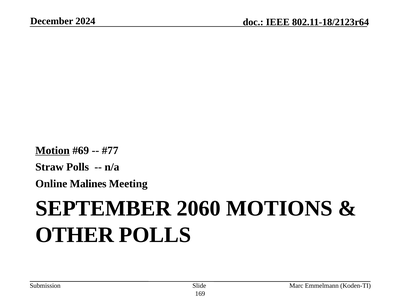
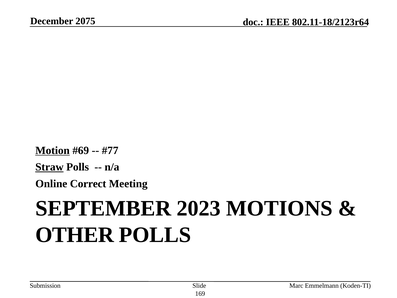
2024: 2024 -> 2075 (85, 21)
Straw underline: none -> present (49, 167)
Malines: Malines -> Correct (88, 183)
2060: 2060 -> 2023 (199, 208)
